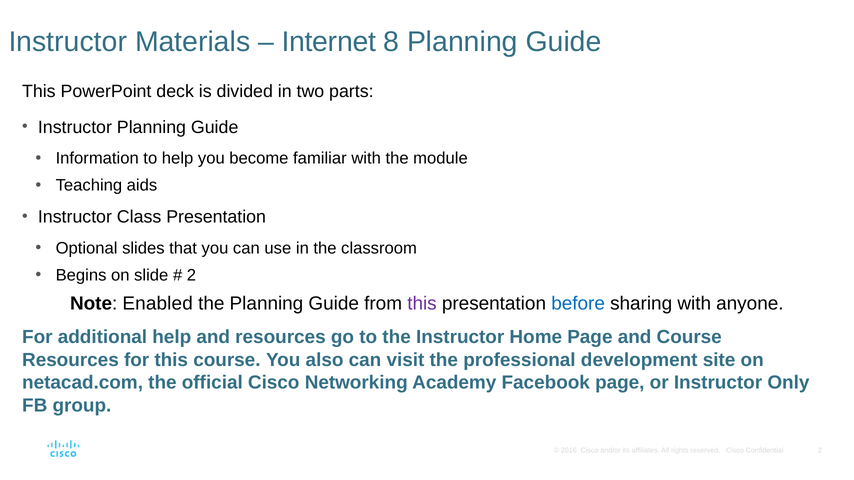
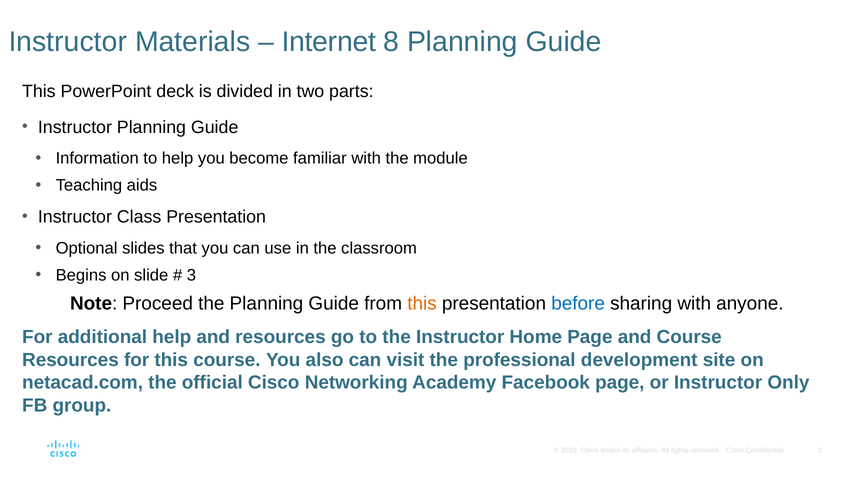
2: 2 -> 3 (191, 275)
Enabled: Enabled -> Proceed (158, 304)
this colour: purple -> orange (422, 304)
